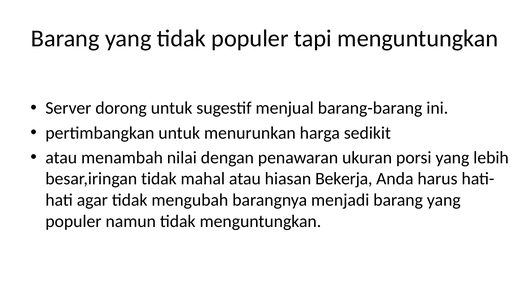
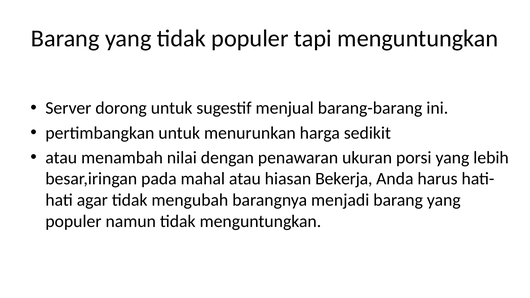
besar,iringan tidak: tidak -> pada (159, 179)
